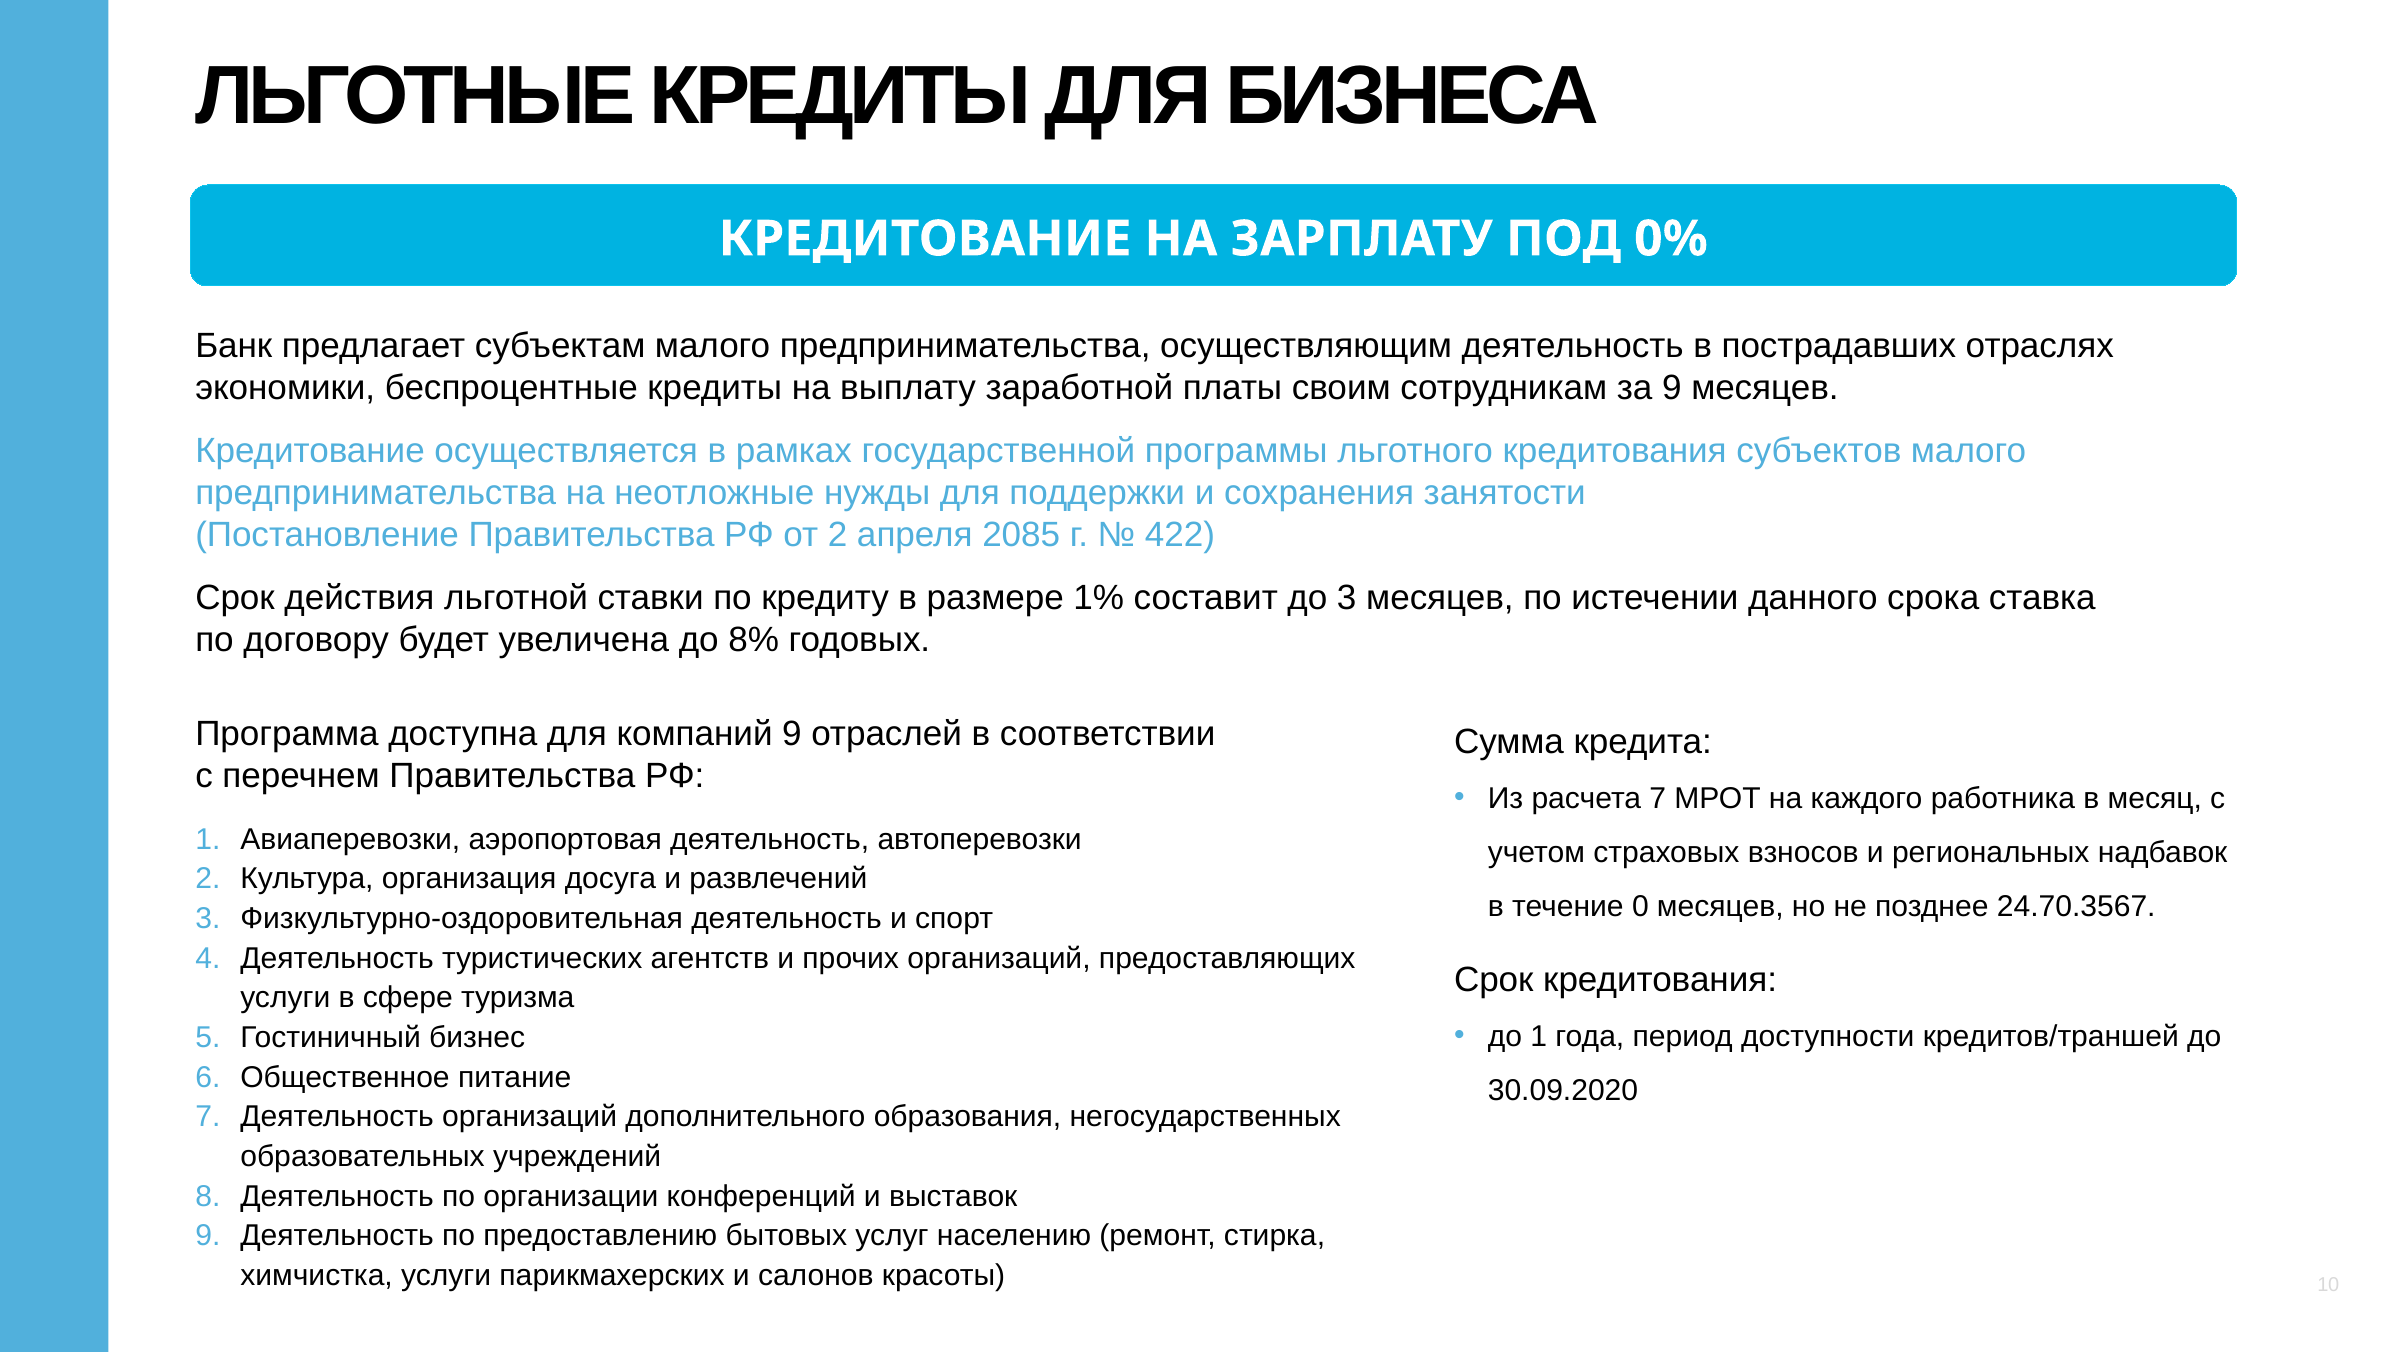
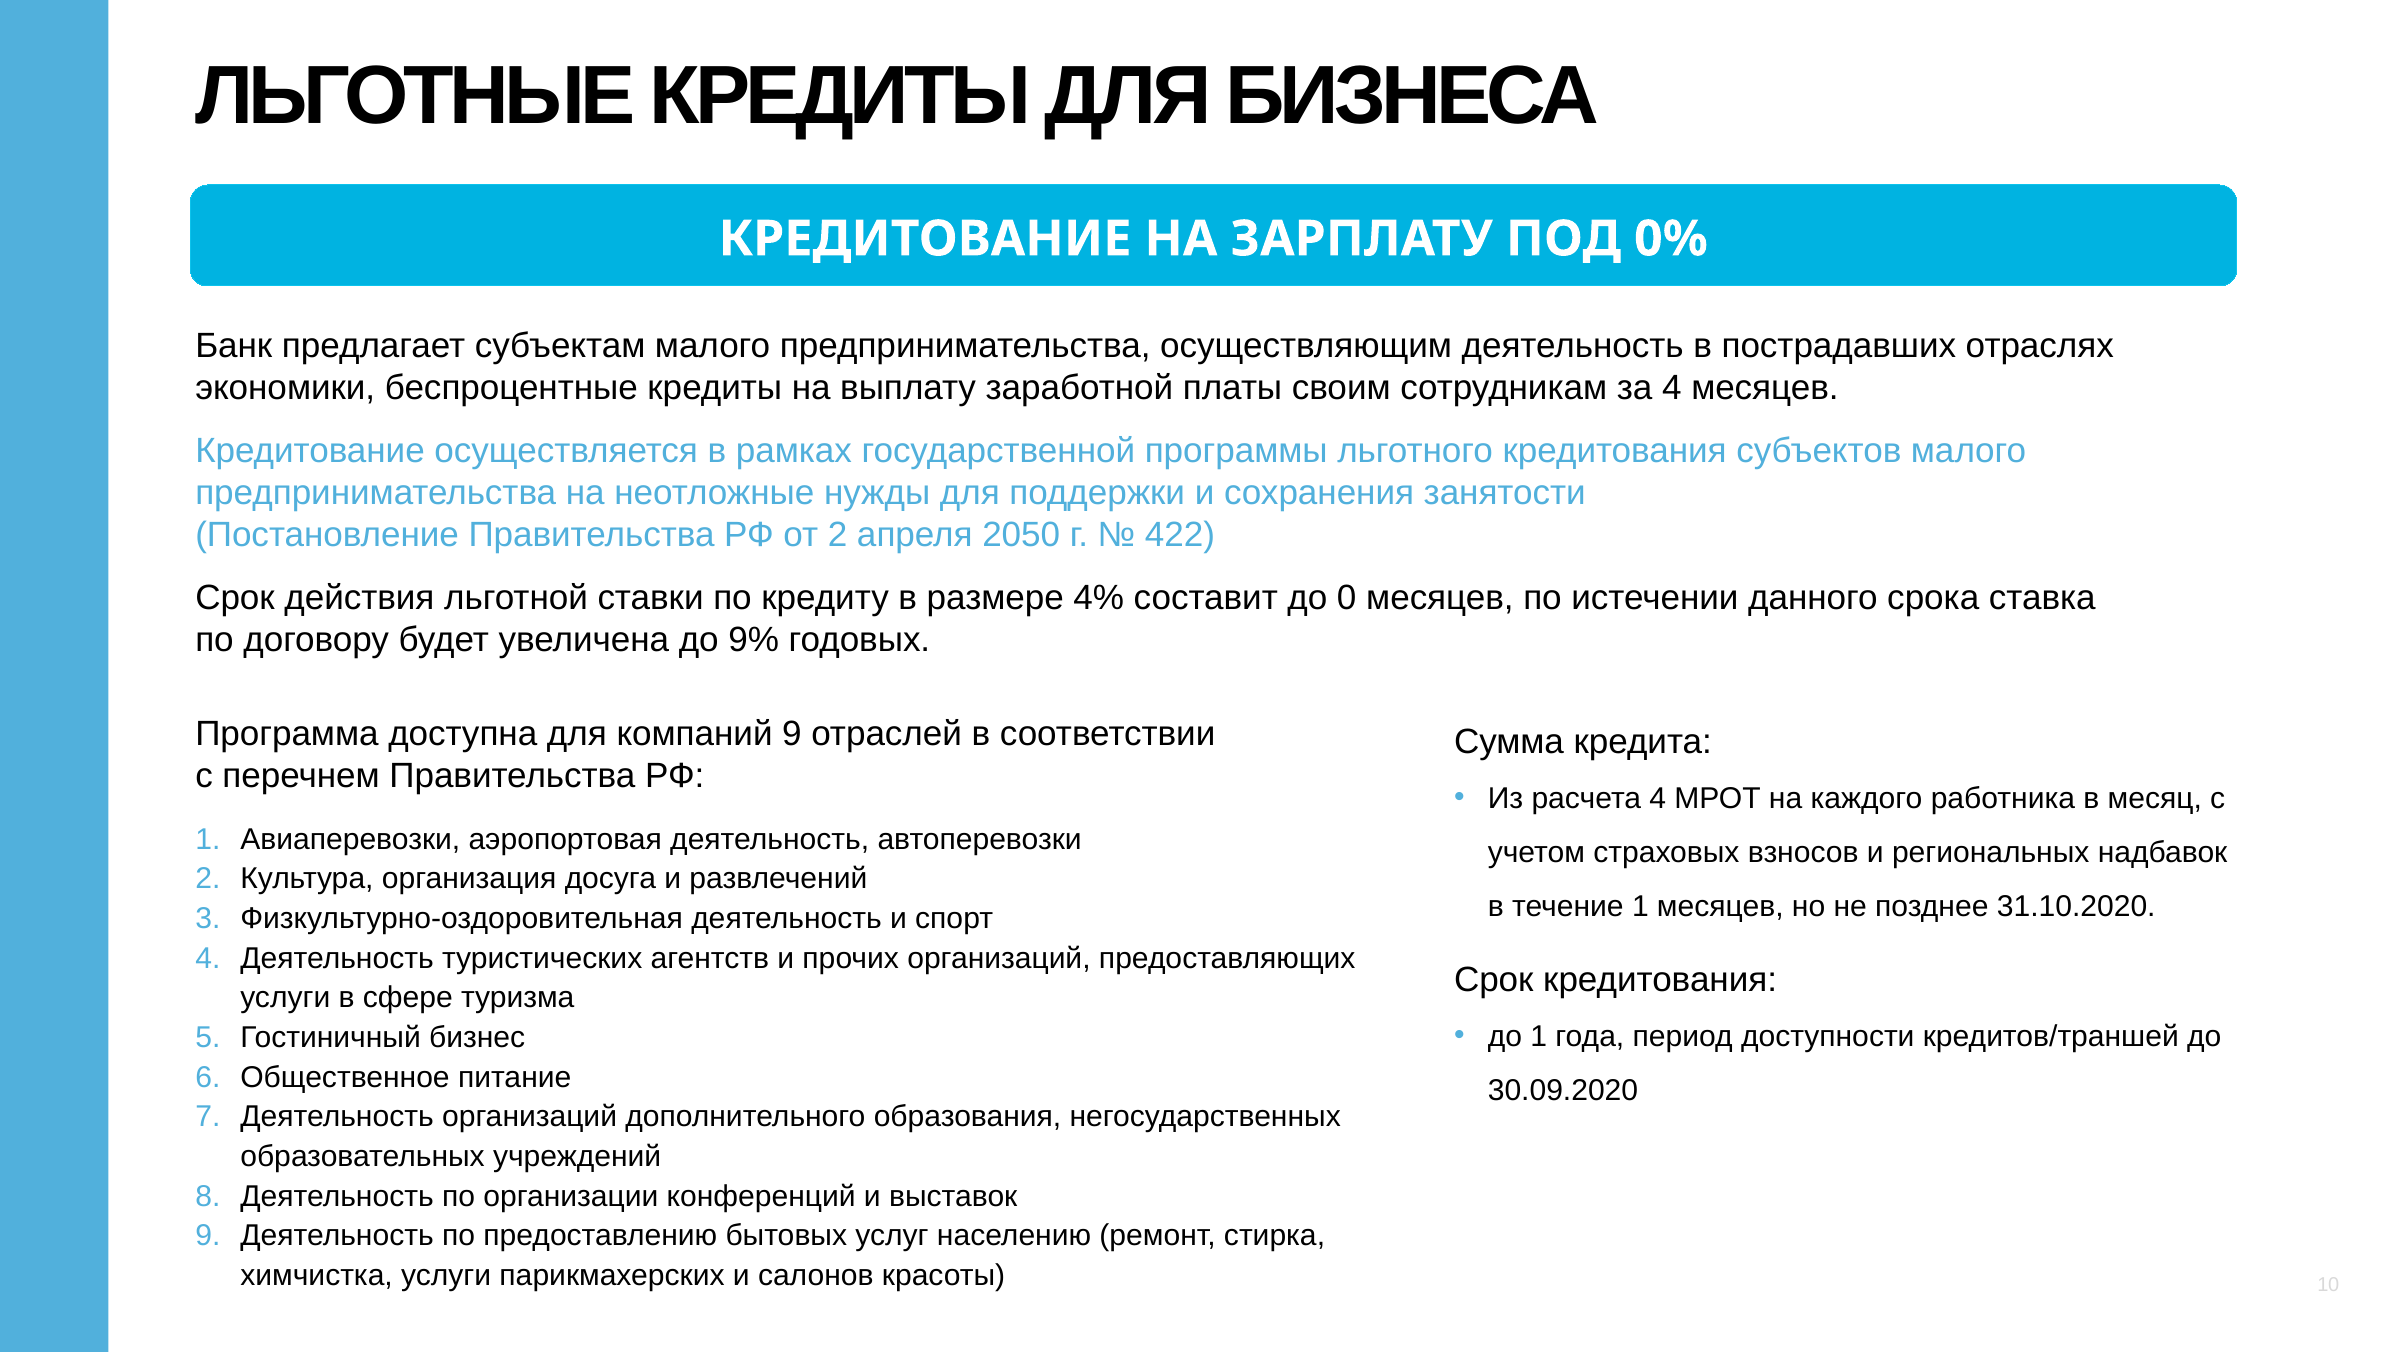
за 9: 9 -> 4 (1672, 388)
2085: 2085 -> 2050 (1021, 535)
1%: 1% -> 4% (1099, 598)
до 3: 3 -> 0 (1347, 598)
8%: 8% -> 9% (754, 640)
расчета 7: 7 -> 4 (1658, 799)
течение 0: 0 -> 1 (1640, 907)
24.70.3567: 24.70.3567 -> 31.10.2020 (2076, 907)
